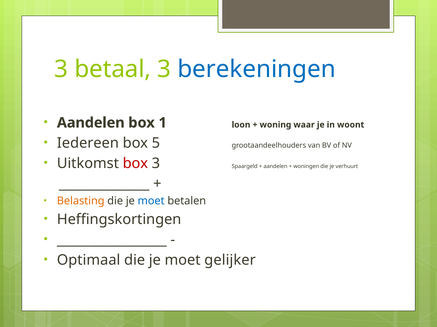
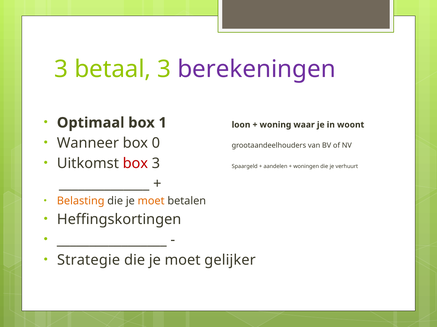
berekeningen colour: blue -> purple (257, 69)
Aandelen: Aandelen -> Optimaal (91, 123)
Iedereen: Iedereen -> Wanneer (88, 143)
5: 5 -> 0 (156, 143)
moet colour: blue -> orange (151, 201)
Optimaal: Optimaal -> Strategie (89, 261)
